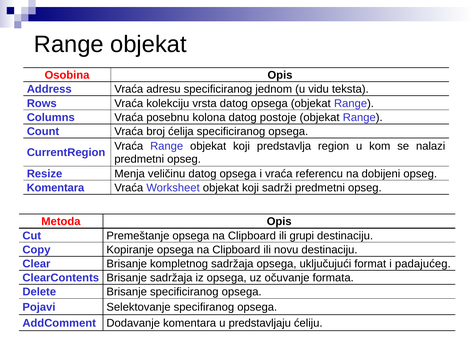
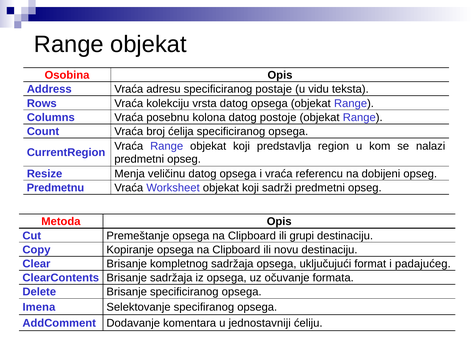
jednom: jednom -> postaje (274, 89)
Komentara: Komentara -> Predmetnu (55, 188)
Pojavi: Pojavi -> Imena (39, 308)
predstavljaju: predstavljaju -> jednostavniji (260, 324)
